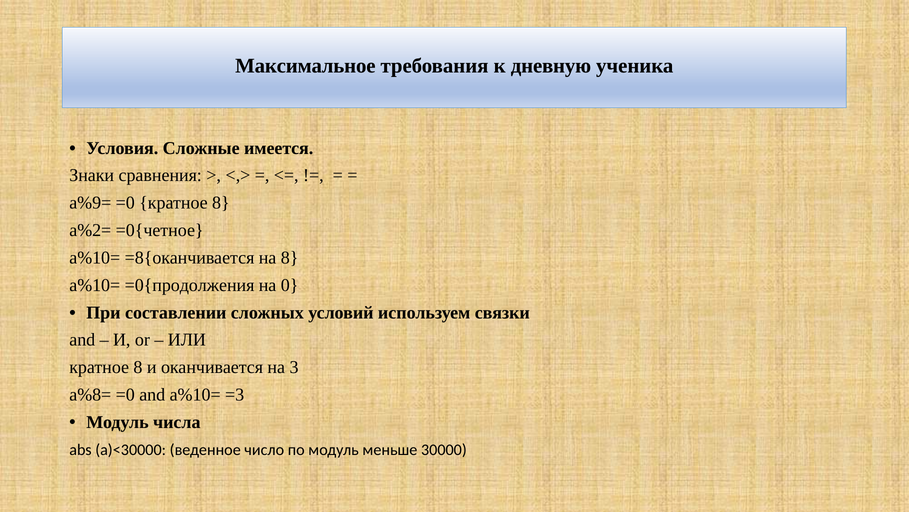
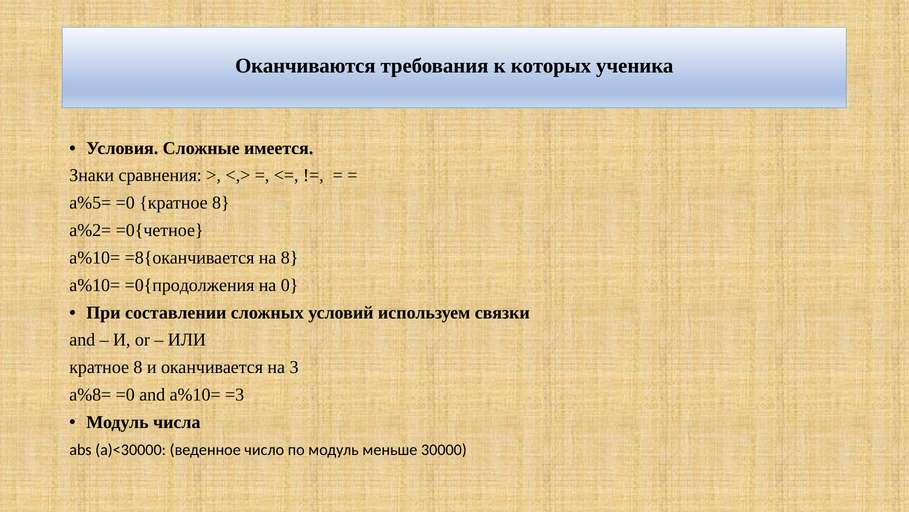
Максимальное: Максимальное -> Оканчиваются (305, 66)
дневную: дневную -> которых (551, 66)
a%9=: a%9= -> a%5= (90, 203)
